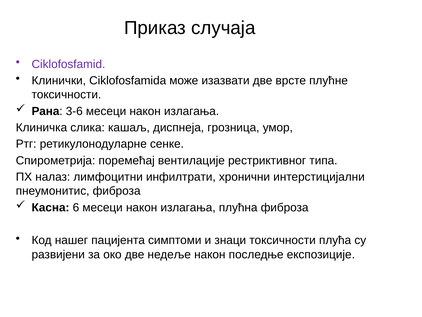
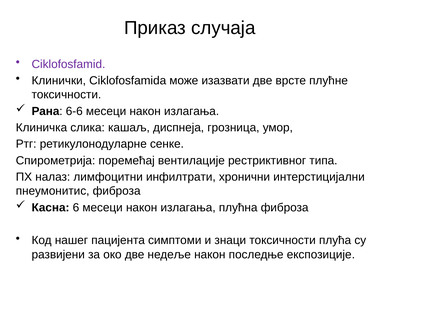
3-6: 3-6 -> 6-6 (74, 111)
